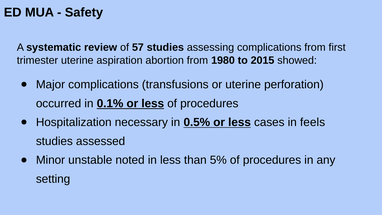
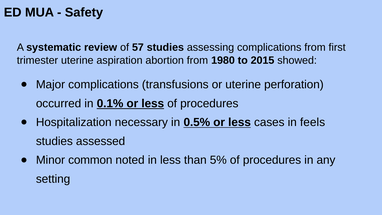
unstable: unstable -> common (90, 160)
